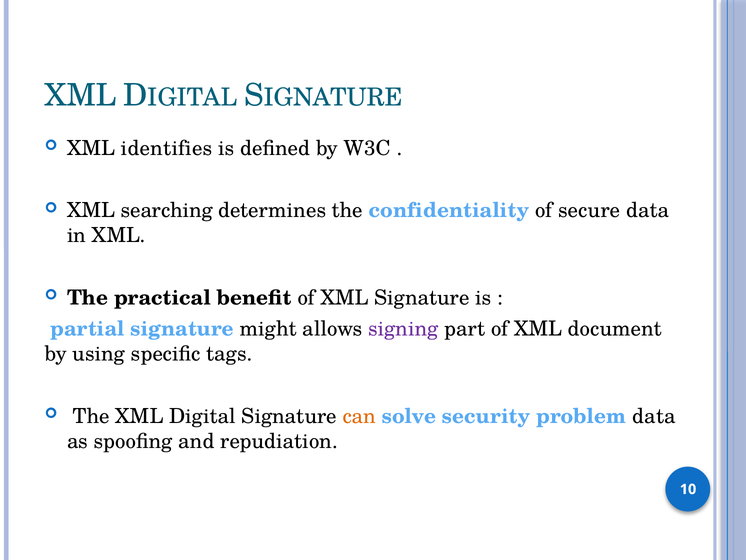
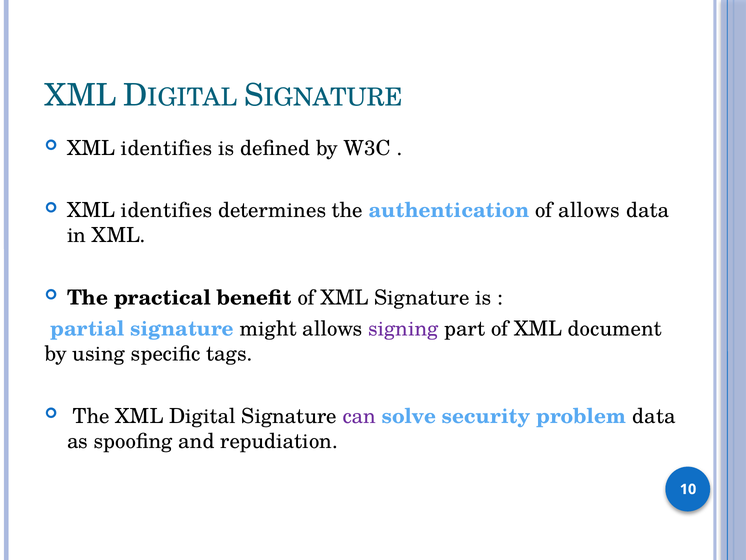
searching: searching -> identifies (167, 210)
confidentiality: confidentiality -> authentication (449, 210)
of secure: secure -> allows (589, 210)
can colour: orange -> purple (359, 416)
